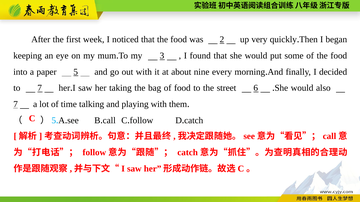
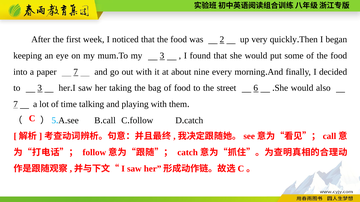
paper 5: 5 -> 7 (76, 72)
to 7: 7 -> 3 (40, 88)
